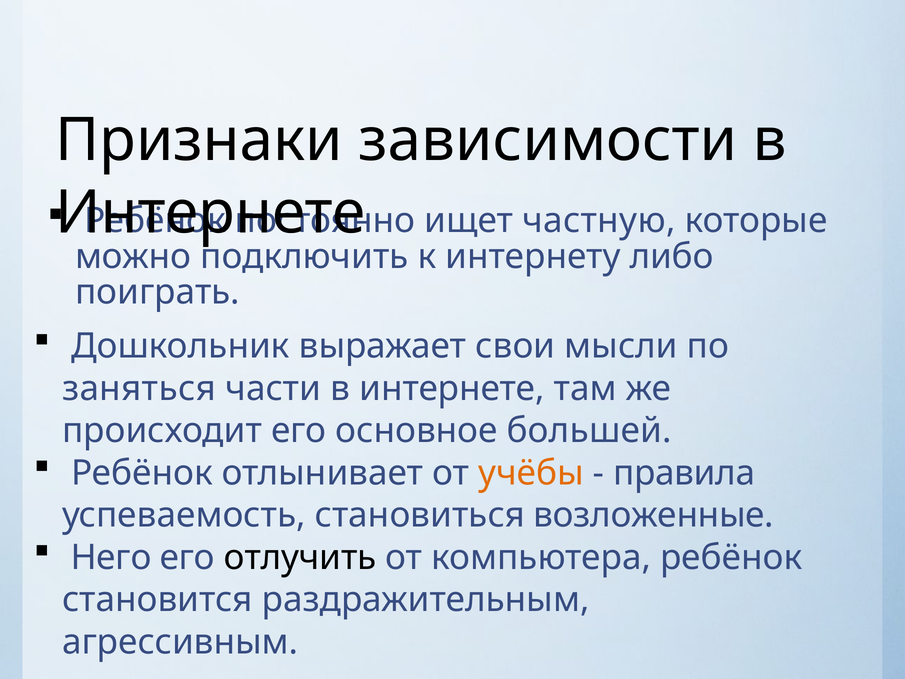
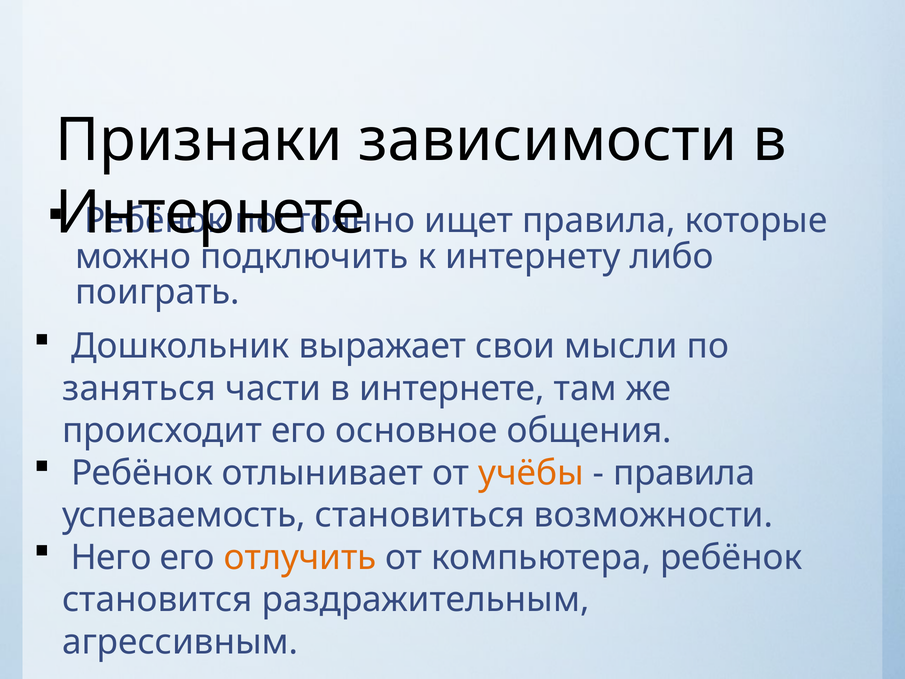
ищет частную: частную -> правила (599, 220)
большей: большей -> общения (589, 431)
возложенные: возложенные -> возможности (654, 515)
отлучить colour: black -> orange (300, 557)
